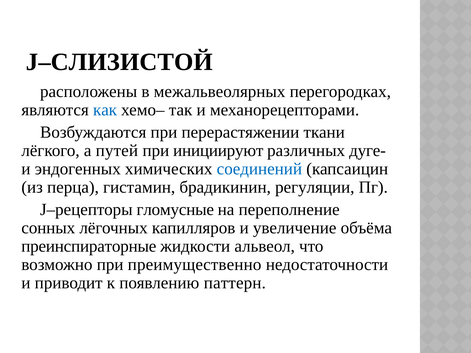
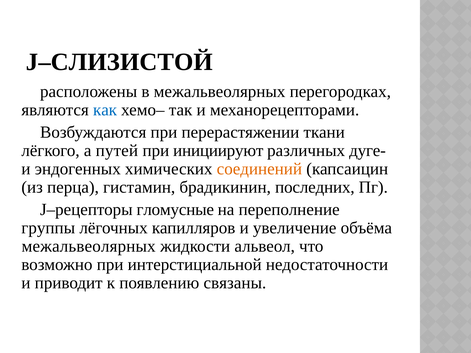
соединений colour: blue -> orange (259, 169)
регуляции: регуляции -> последних (315, 187)
сонных: сонных -> группы (48, 228)
преинспираторные: преинспираторные -> межальвеолярных (89, 246)
преимущественно: преимущественно -> интерстициальной (195, 265)
паттерн: паттерн -> связаны (235, 283)
